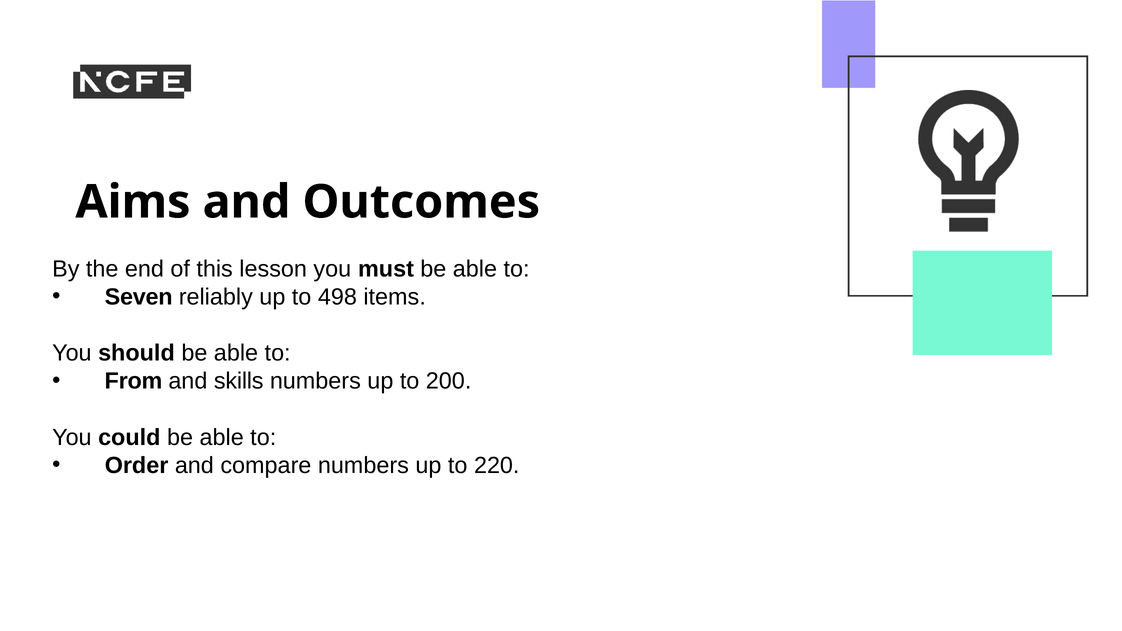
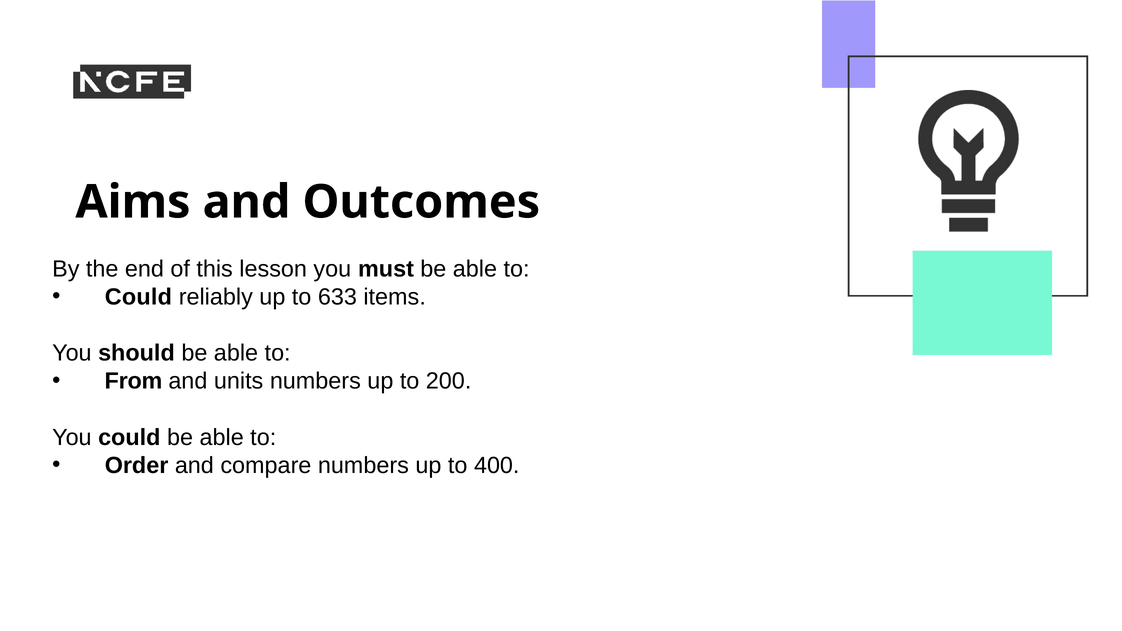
Seven: Seven -> Could (138, 297)
498: 498 -> 633 (337, 297)
skills: skills -> units (239, 381)
220: 220 -> 400 (497, 465)
